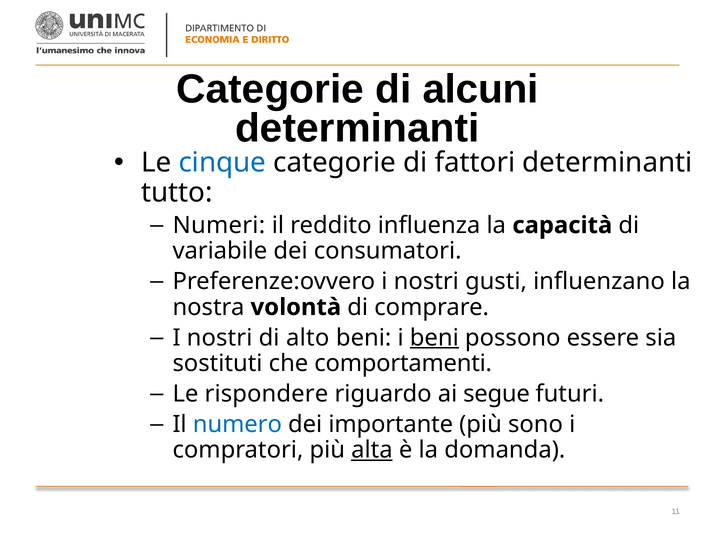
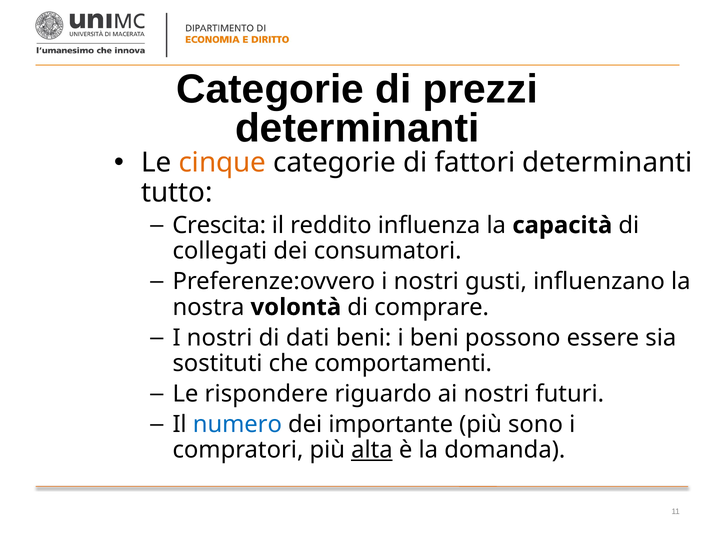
alcuni: alcuni -> prezzi (480, 89)
cinque colour: blue -> orange (222, 163)
Numeri: Numeri -> Crescita (219, 225)
variabile: variabile -> collegati (220, 251)
alto: alto -> dati (308, 338)
beni underline: present -> none (434, 338)
ai segue: segue -> nostri (496, 394)
